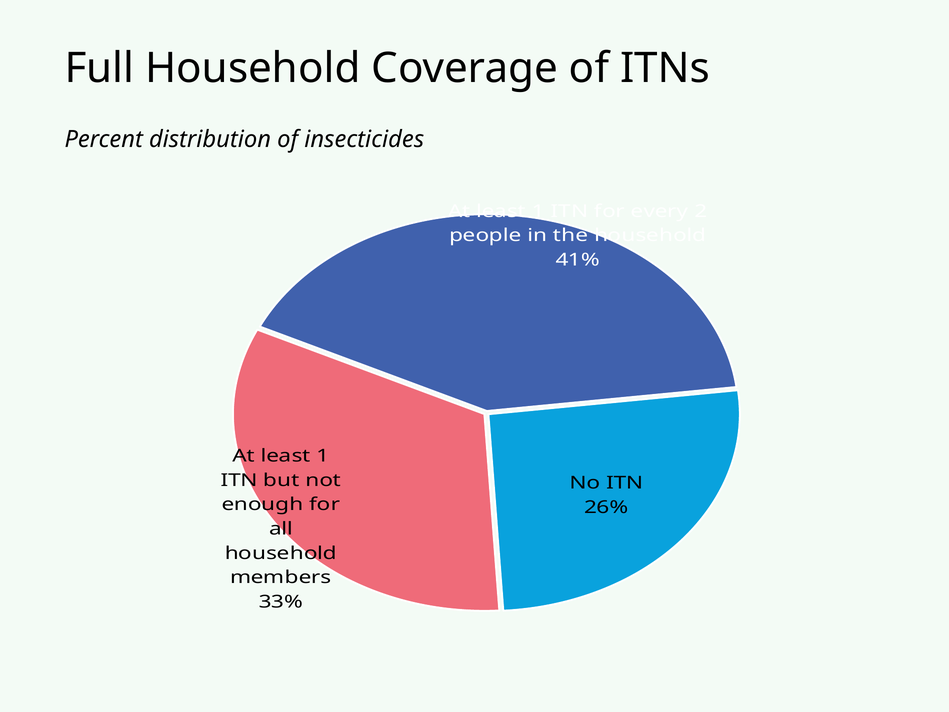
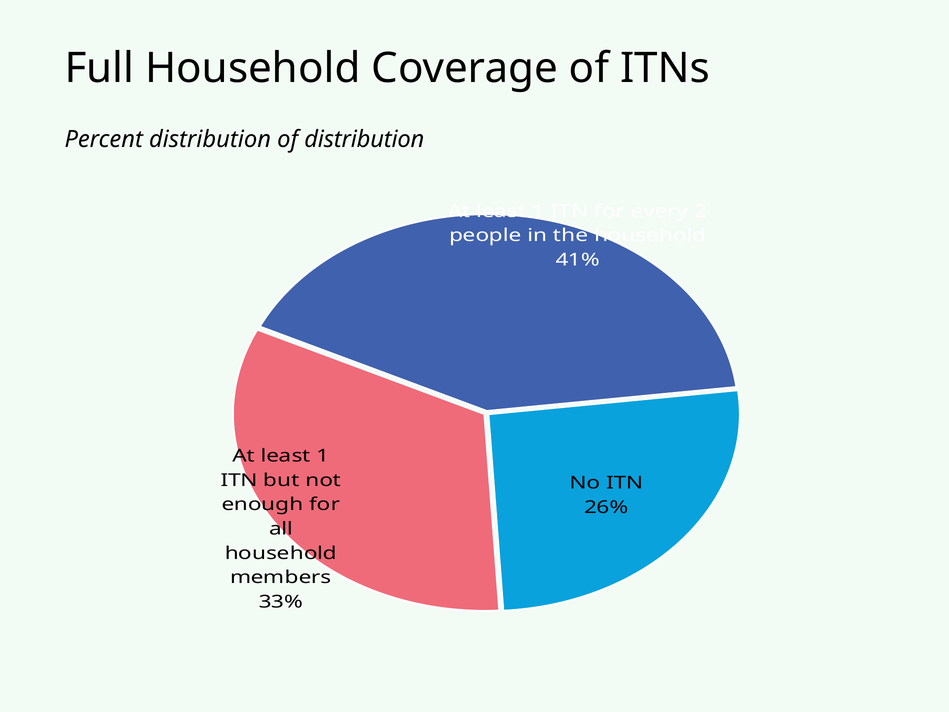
of insecticides: insecticides -> distribution (364, 139)
